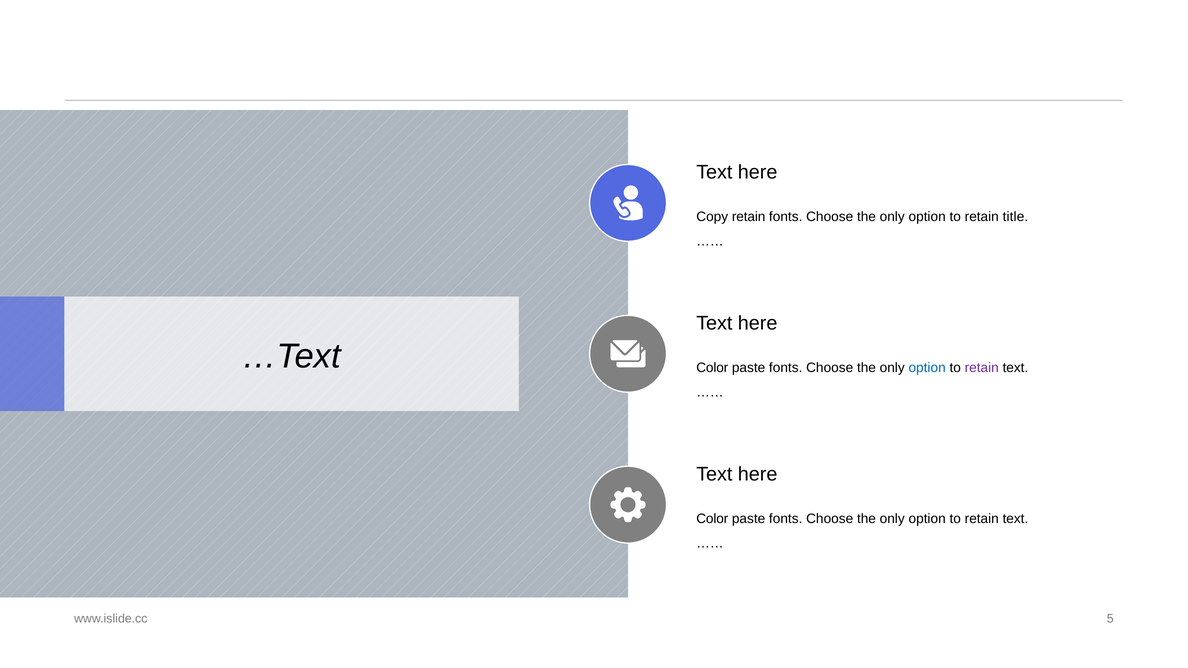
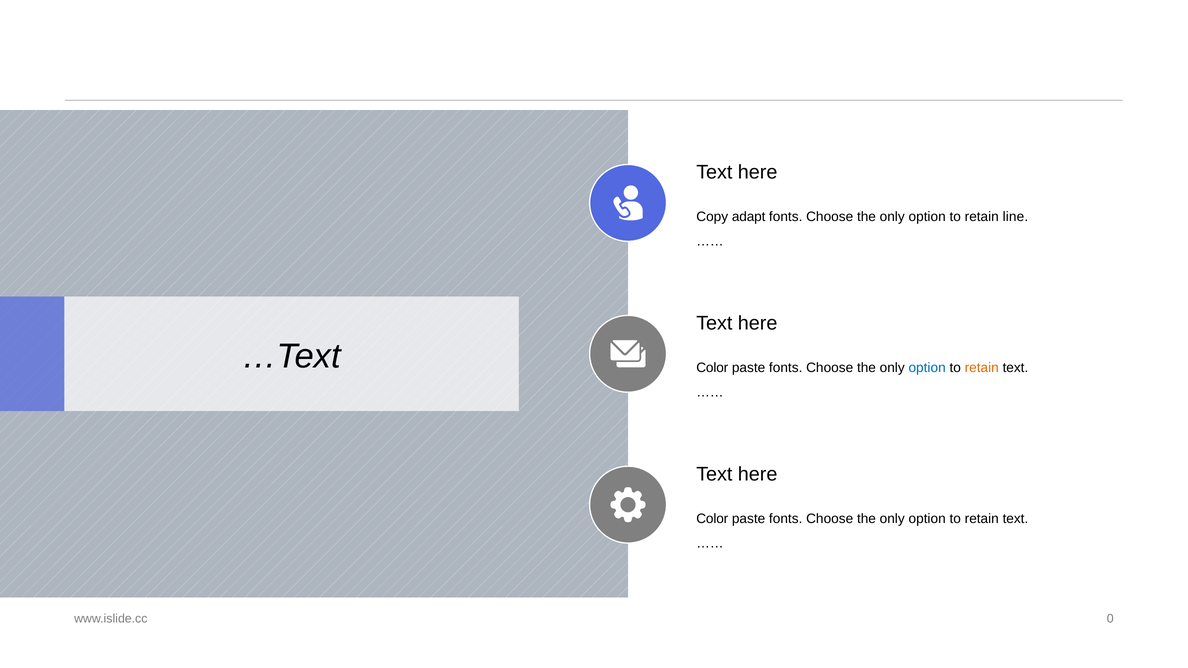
Copy retain: retain -> adapt (749, 217)
title: title -> line (1015, 217)
retain colour: purple -> orange (982, 368)
5: 5 -> 0 (1110, 619)
